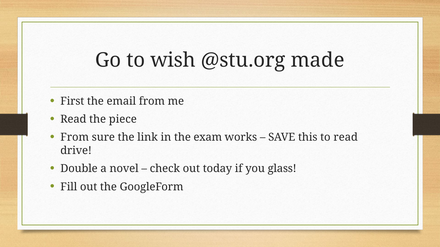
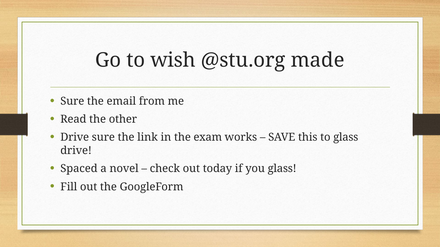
First: First -> Sure (72, 101)
piece: piece -> other (123, 119)
From: From -> Drive (75, 138)
to read: read -> glass (346, 138)
Double: Double -> Spaced (79, 169)
